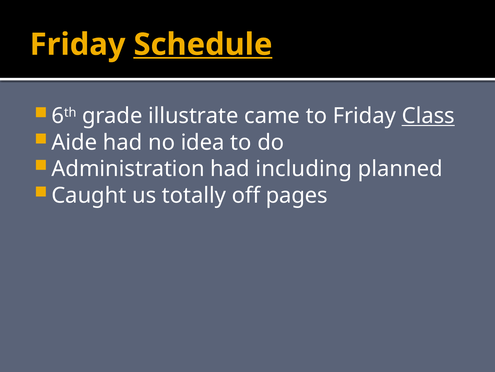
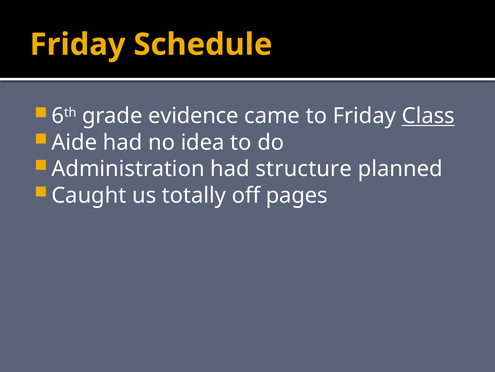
Schedule underline: present -> none (203, 44)
illustrate: illustrate -> evidence (193, 116)
including: including -> structure (304, 169)
